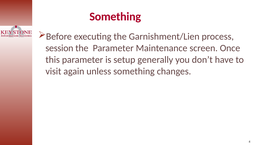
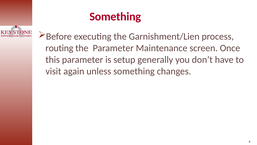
session: session -> routing (59, 48)
